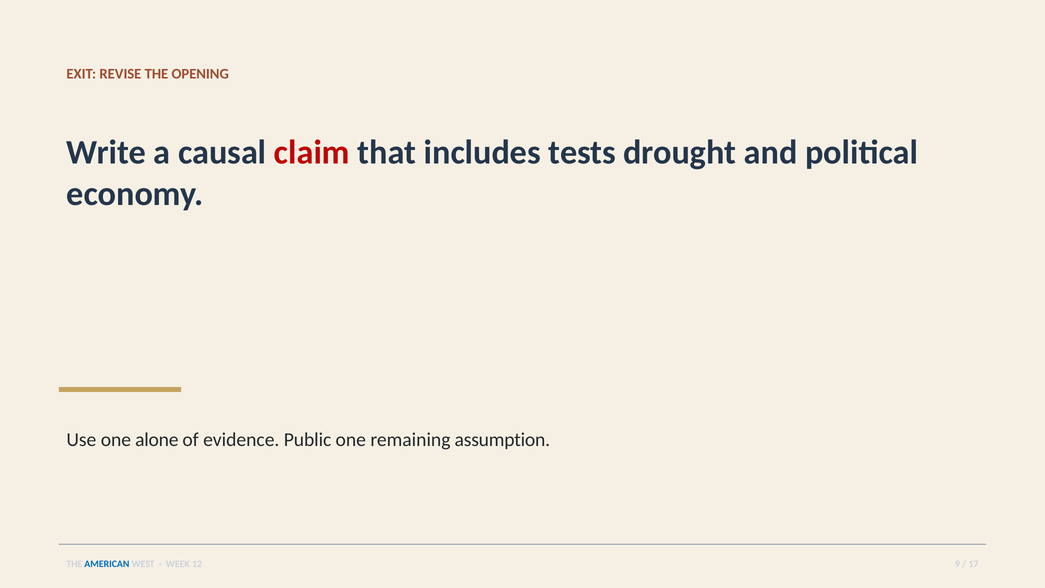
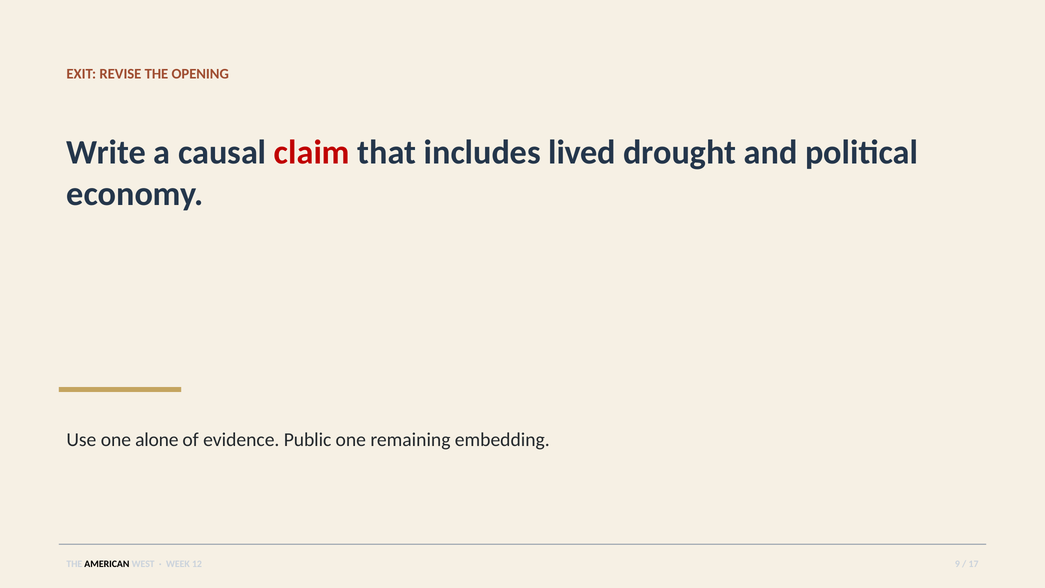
tests: tests -> lived (582, 153)
assumption: assumption -> embedding (502, 440)
AMERICAN colour: blue -> black (107, 564)
